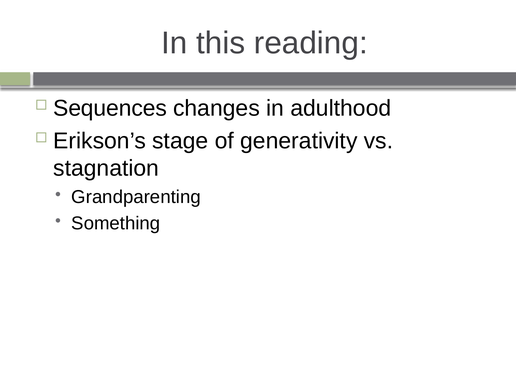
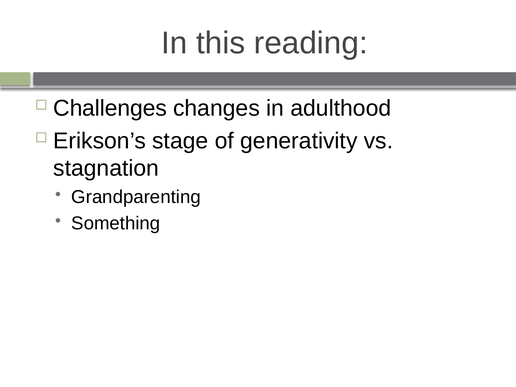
Sequences: Sequences -> Challenges (110, 108)
